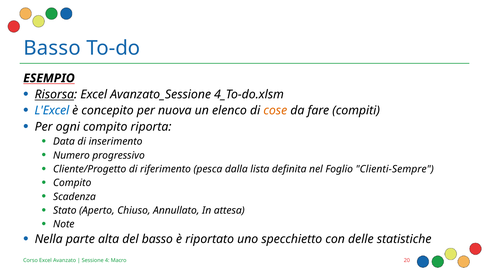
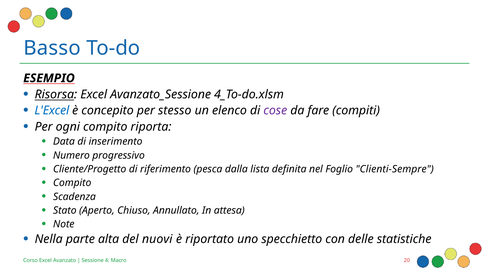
nuova: nuova -> stesso (175, 111)
cose colour: orange -> purple (275, 111)
del basso: basso -> nuovi (157, 239)
